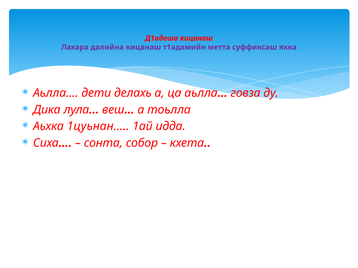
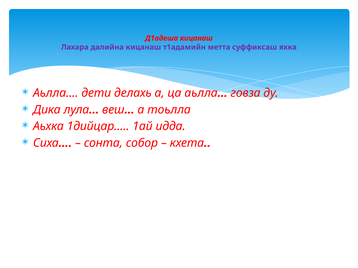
1цуьнан…: 1цуьнан… -> 1дийцар… (98, 126)
